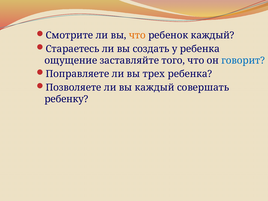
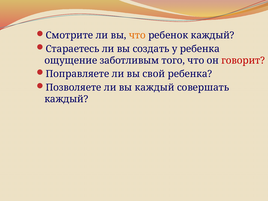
заставляйте: заставляйте -> заботливым (129, 60)
говорит colour: blue -> red (243, 60)
трех: трех -> свой (154, 74)
ребенку: ребенку -> каждый (66, 99)
